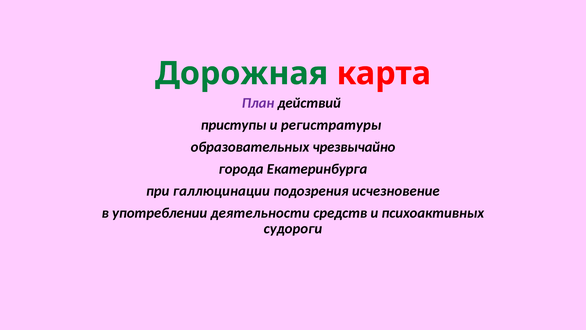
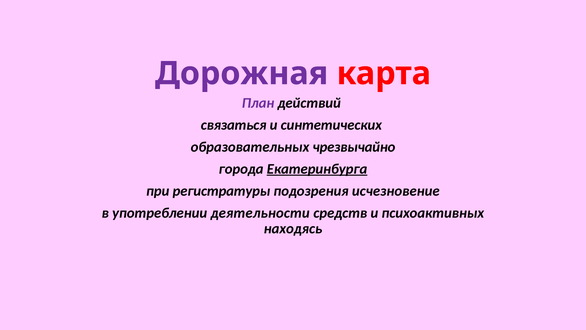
Дорожная colour: green -> purple (242, 73)
приступы: приступы -> связаться (234, 125)
регистратуры: регистратуры -> синтетических (331, 125)
Екатеринбурга underline: none -> present (317, 169)
галлюцинации: галлюцинации -> регистратуры (221, 191)
судороги: судороги -> находясь (293, 228)
